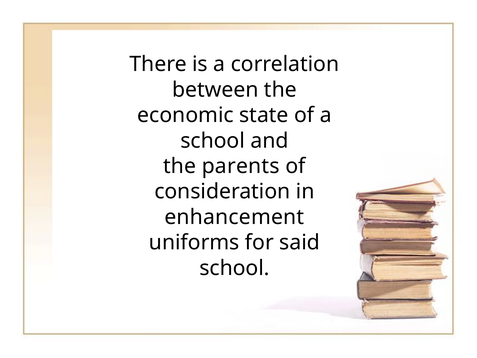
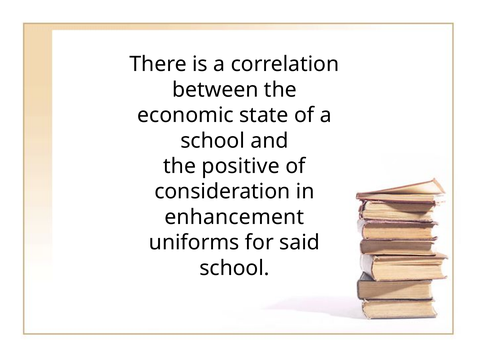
parents: parents -> positive (241, 166)
